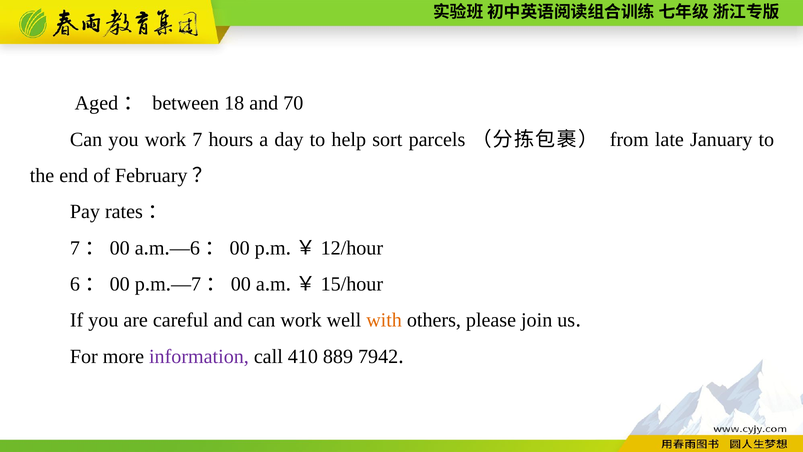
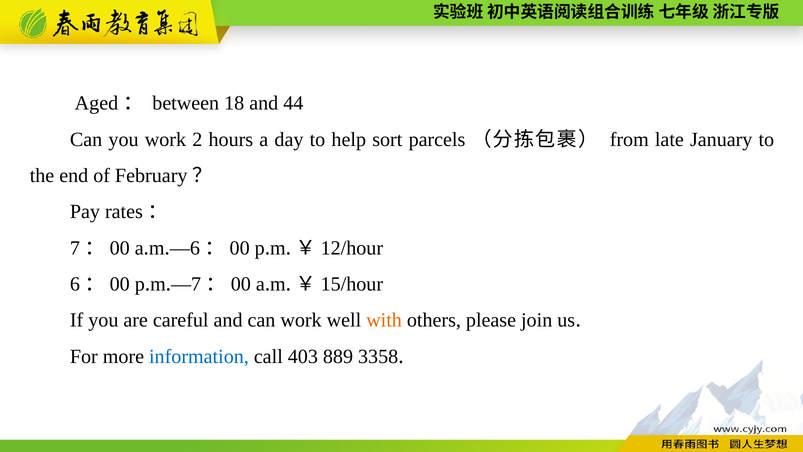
70: 70 -> 44 (293, 103)
7: 7 -> 2 (197, 139)
information colour: purple -> blue (199, 356)
410: 410 -> 403 (303, 356)
7942: 7942 -> 3358 (378, 356)
